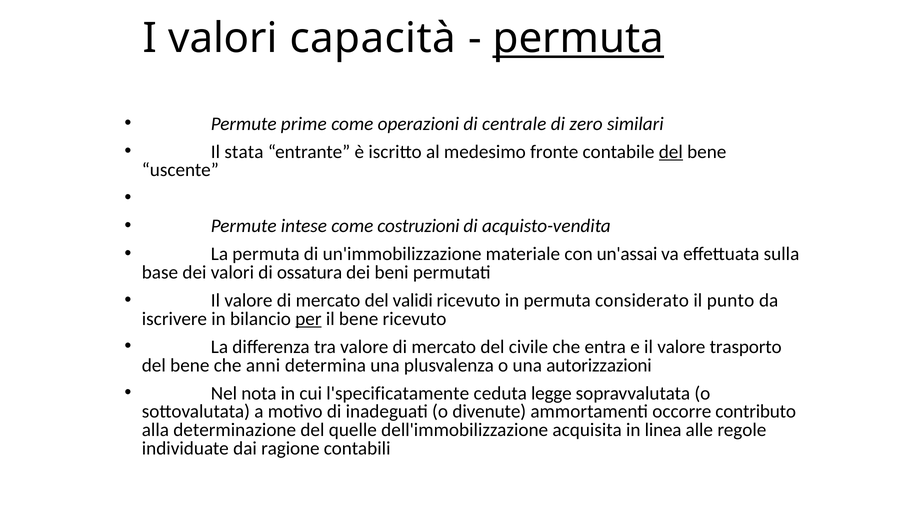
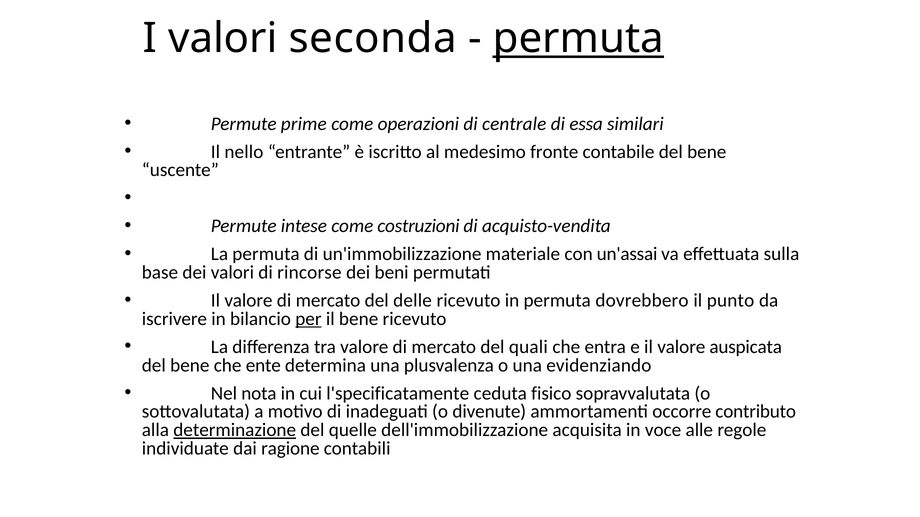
capacità: capacità -> seconda (373, 38)
zero: zero -> essa (586, 124)
stata: stata -> nello (244, 152)
del underline: present -> none (671, 152)
ossatura: ossatura -> rincorse (309, 273)
validi: validi -> delle (413, 301)
considerato: considerato -> dovrebbero (642, 301)
civile: civile -> quali (528, 347)
trasporto: trasporto -> auspicata (746, 347)
anni: anni -> ente (263, 366)
autorizzazioni: autorizzazioni -> evidenziando (599, 366)
legge: legge -> fisico (551, 394)
determinazione underline: none -> present (235, 430)
linea: linea -> voce (663, 430)
